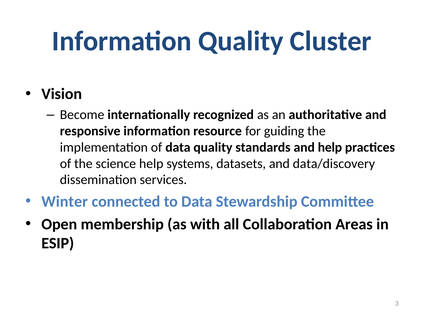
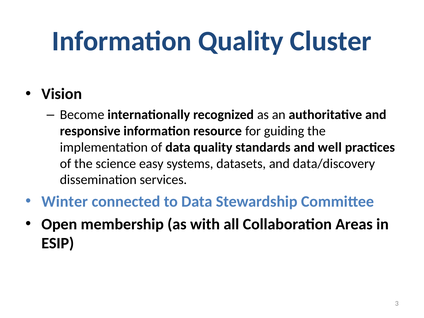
and help: help -> well (330, 147)
science help: help -> easy (151, 164)
